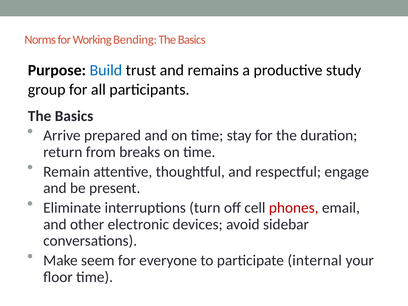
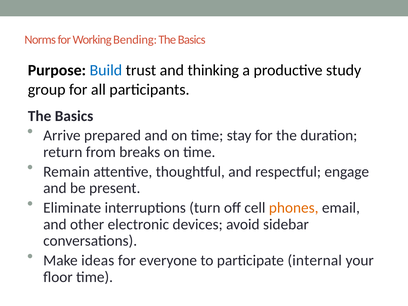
remains: remains -> thinking (213, 70)
phones colour: red -> orange (294, 208)
seem: seem -> ideas (98, 261)
